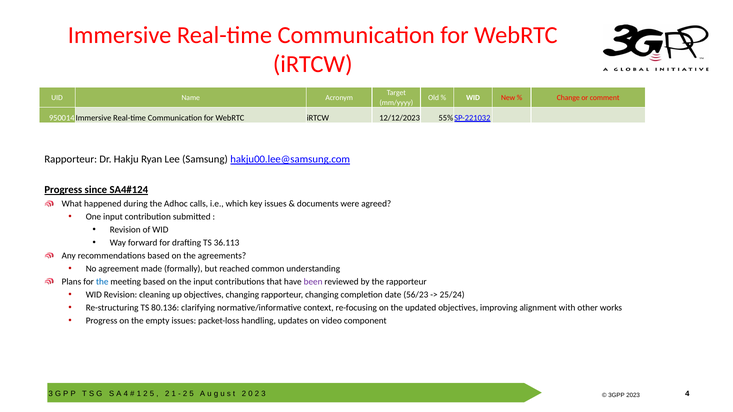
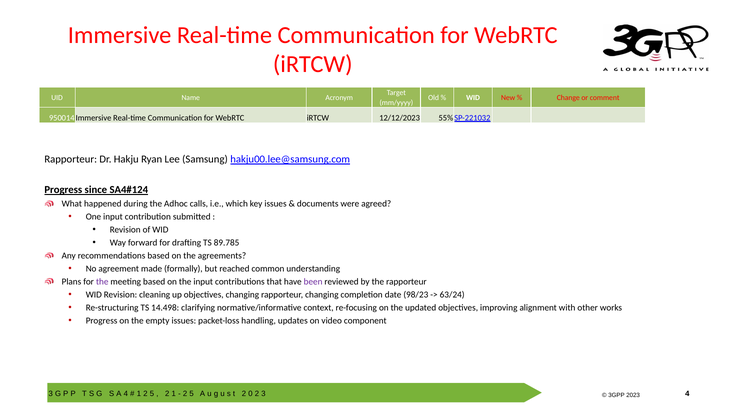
36.113: 36.113 -> 89.785 (227, 243)
the colour: blue -> purple (102, 282)
56/23: 56/23 -> 98/23 (416, 295)
25/24: 25/24 -> 63/24 (452, 295)
80.136: 80.136 -> 14.498 (165, 308)
